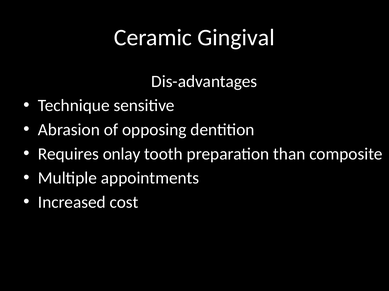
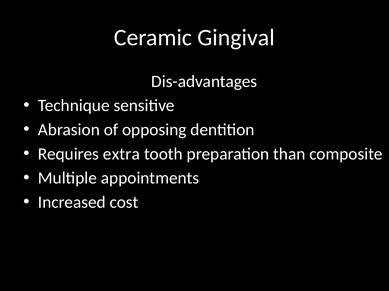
onlay: onlay -> extra (121, 154)
